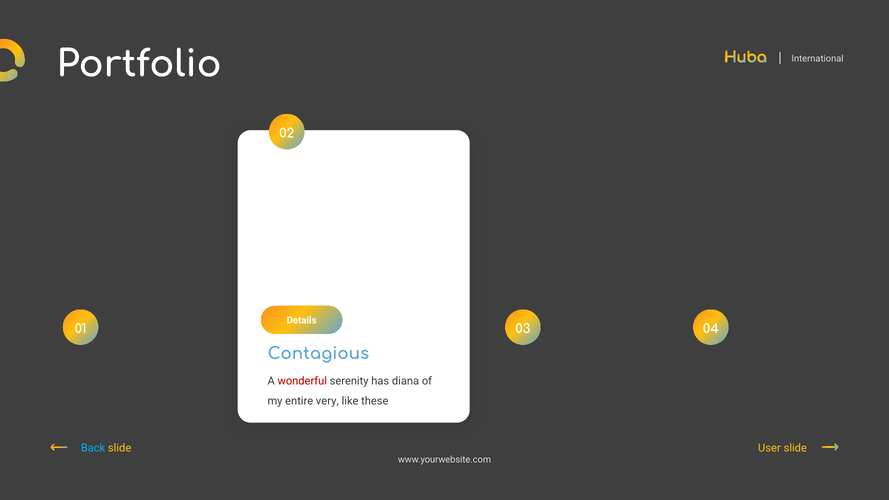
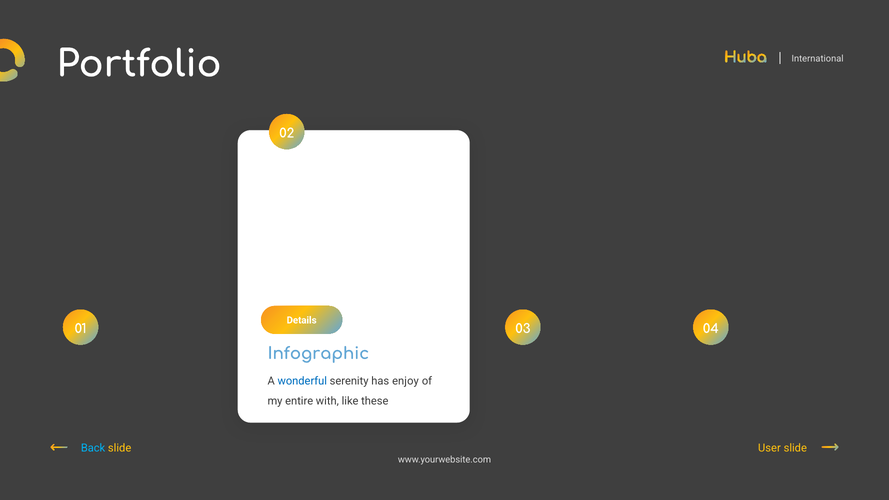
Contagious: Contagious -> Infographic (318, 354)
wonderful colour: red -> blue (302, 381)
diana: diana -> enjoy (405, 381)
very: very -> with (327, 401)
